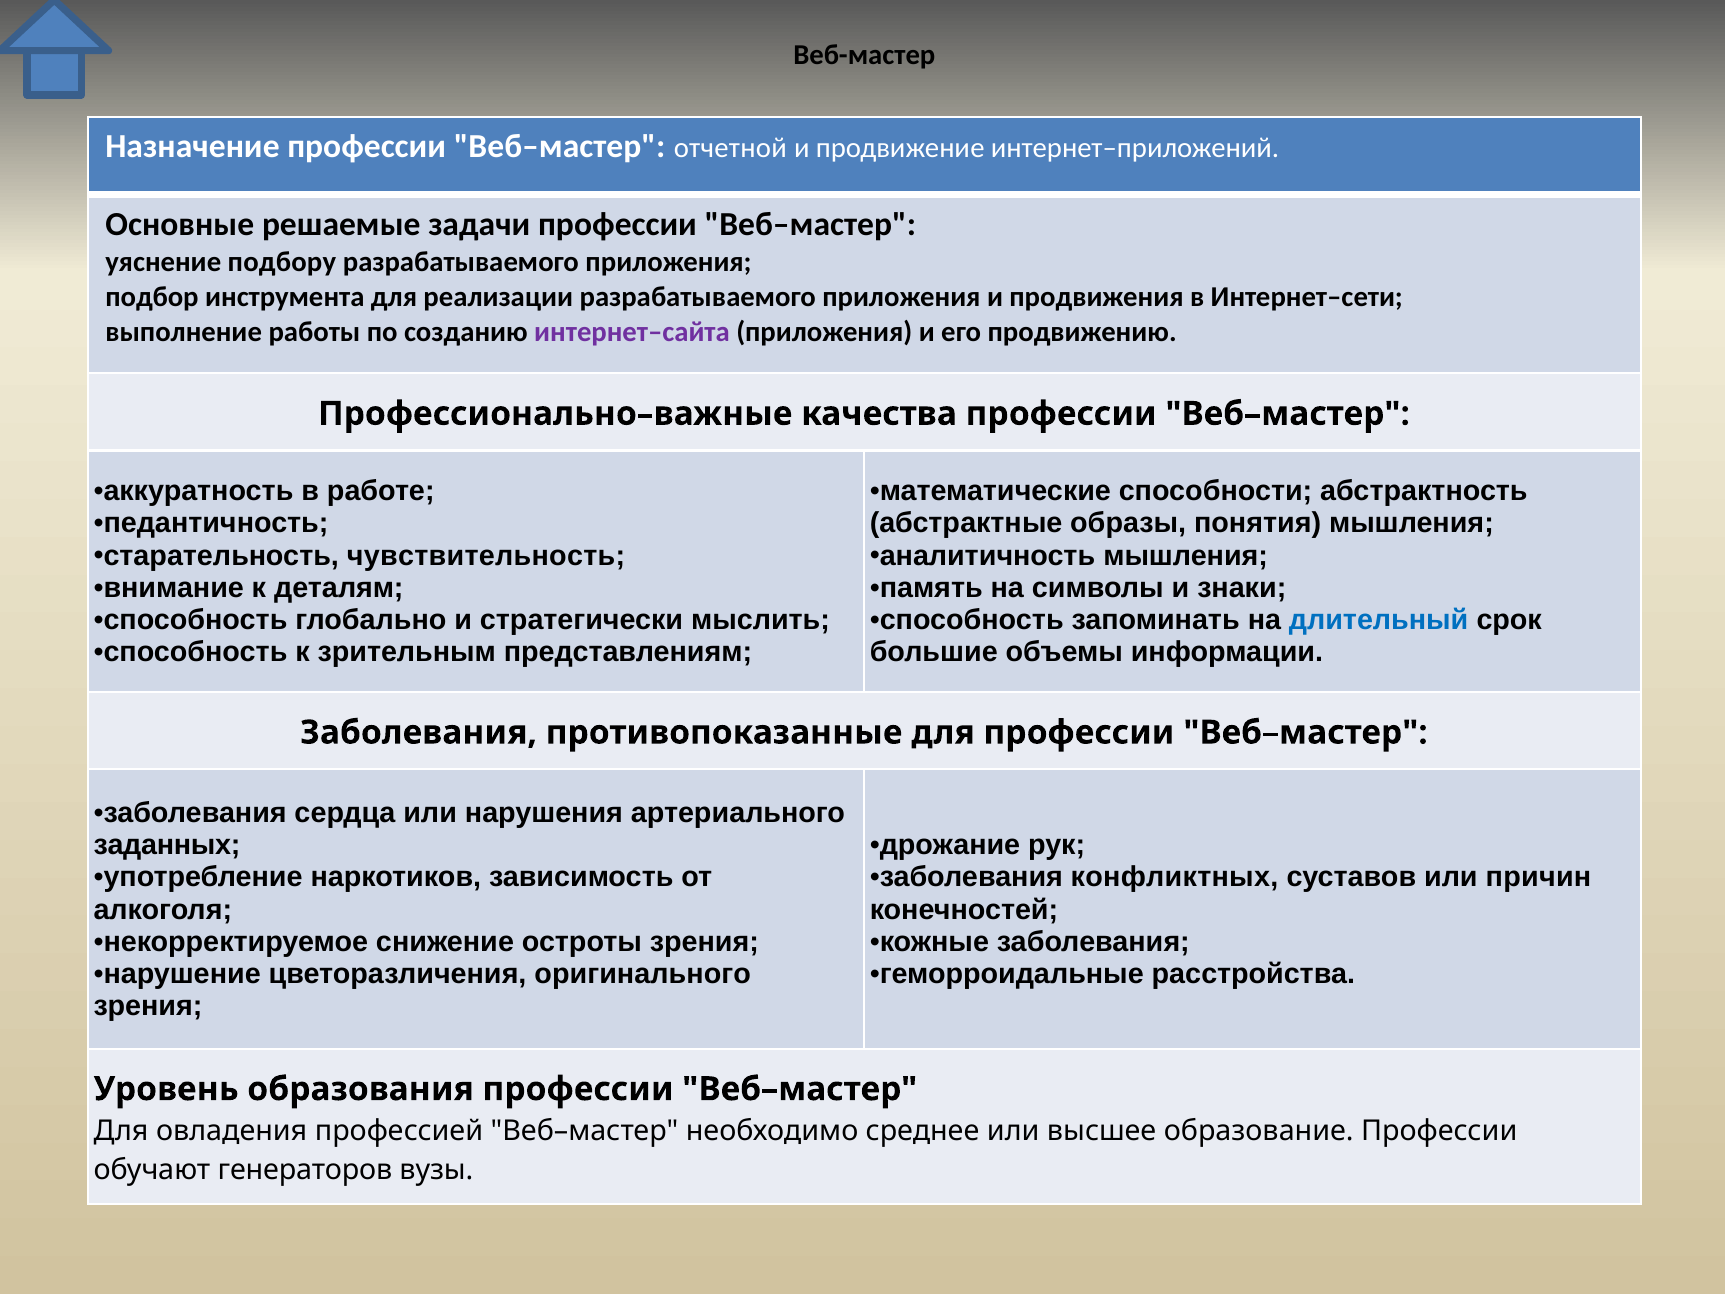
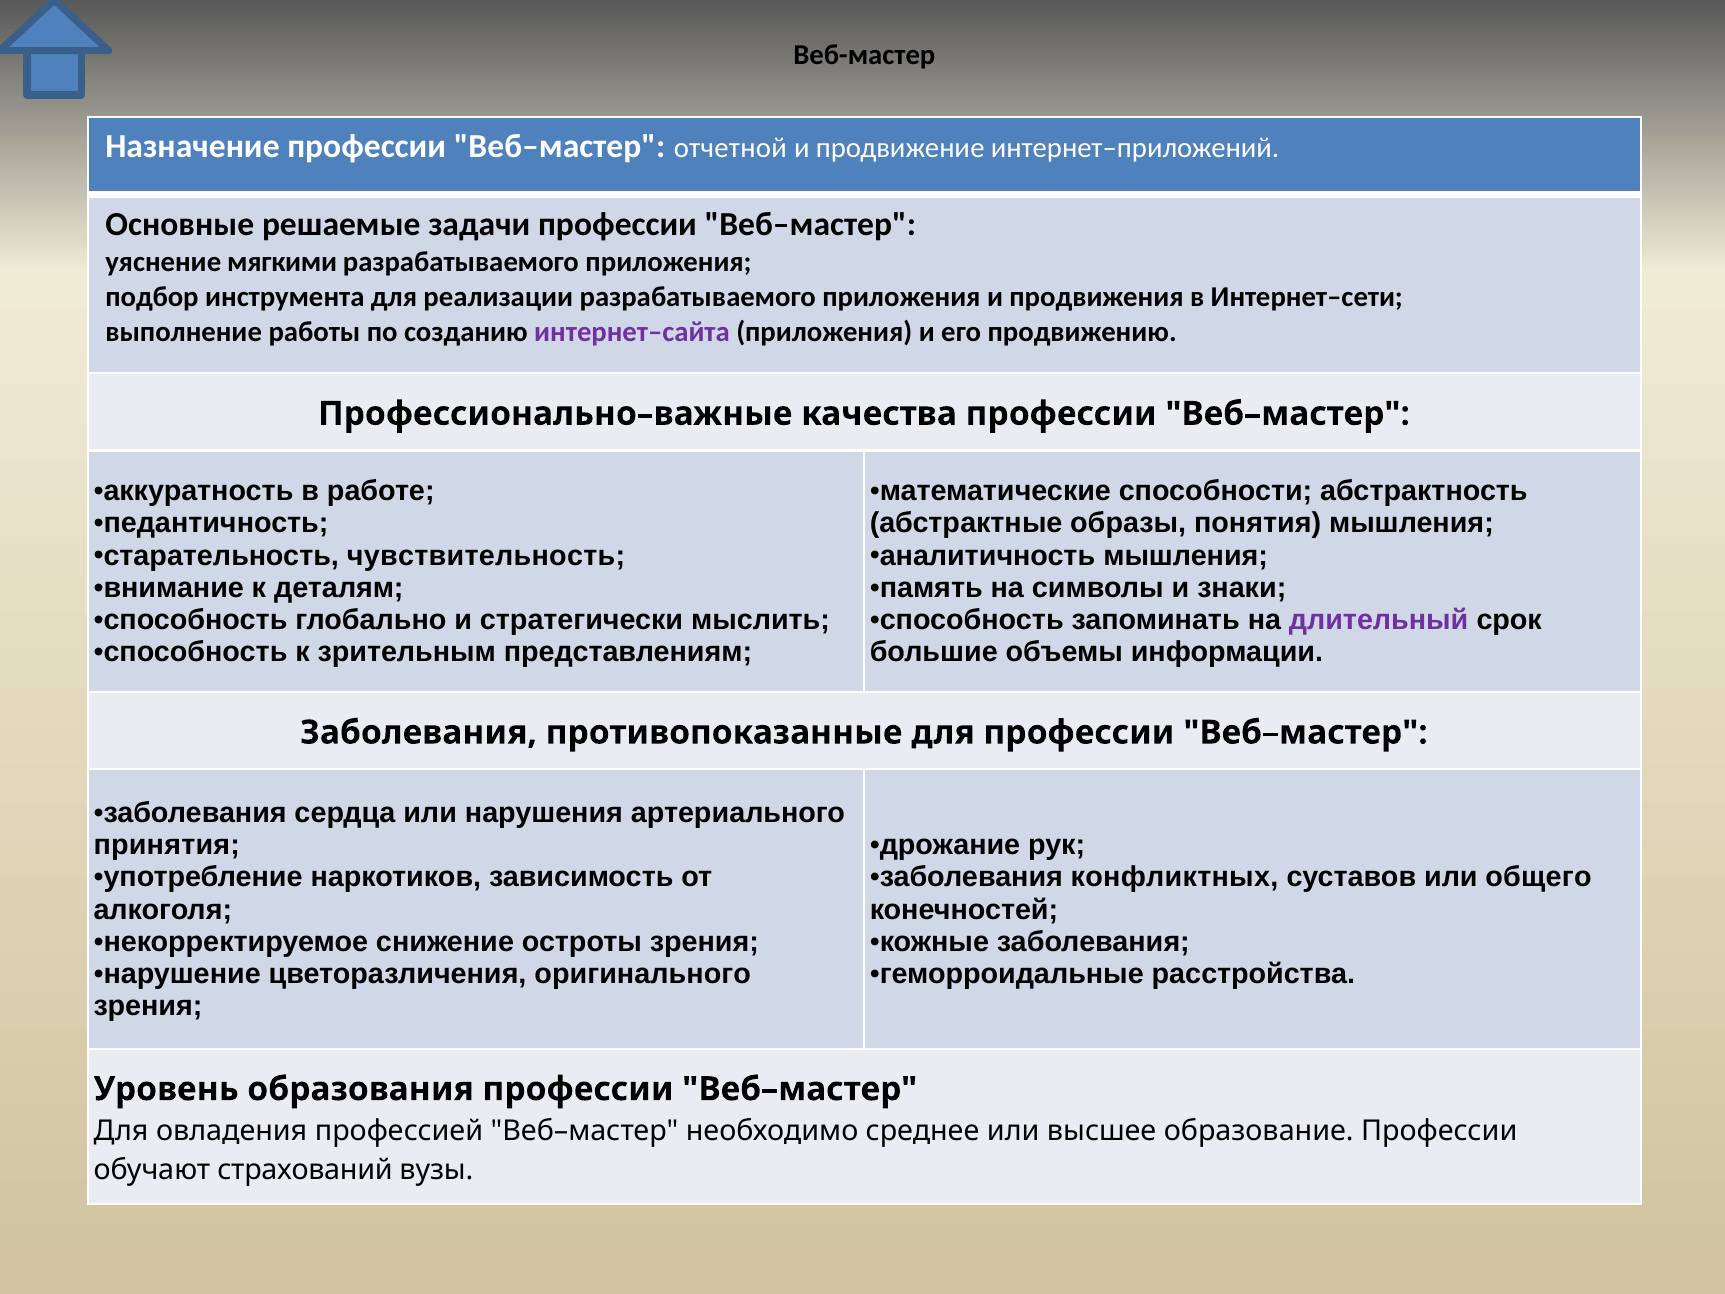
подбору: подбору -> мягкими (282, 262)
длительный colour: blue -> purple (1379, 620)
заданных: заданных -> принятия (167, 845)
причин: причин -> общего (1539, 877)
генераторов: генераторов -> страхований (305, 1170)
